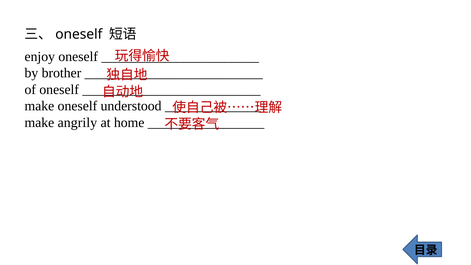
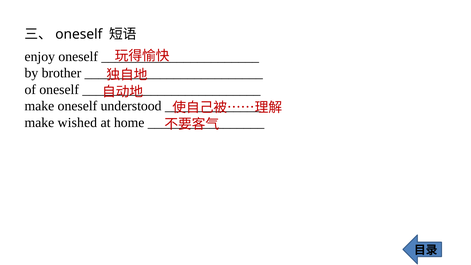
angrily: angrily -> wished (77, 123)
